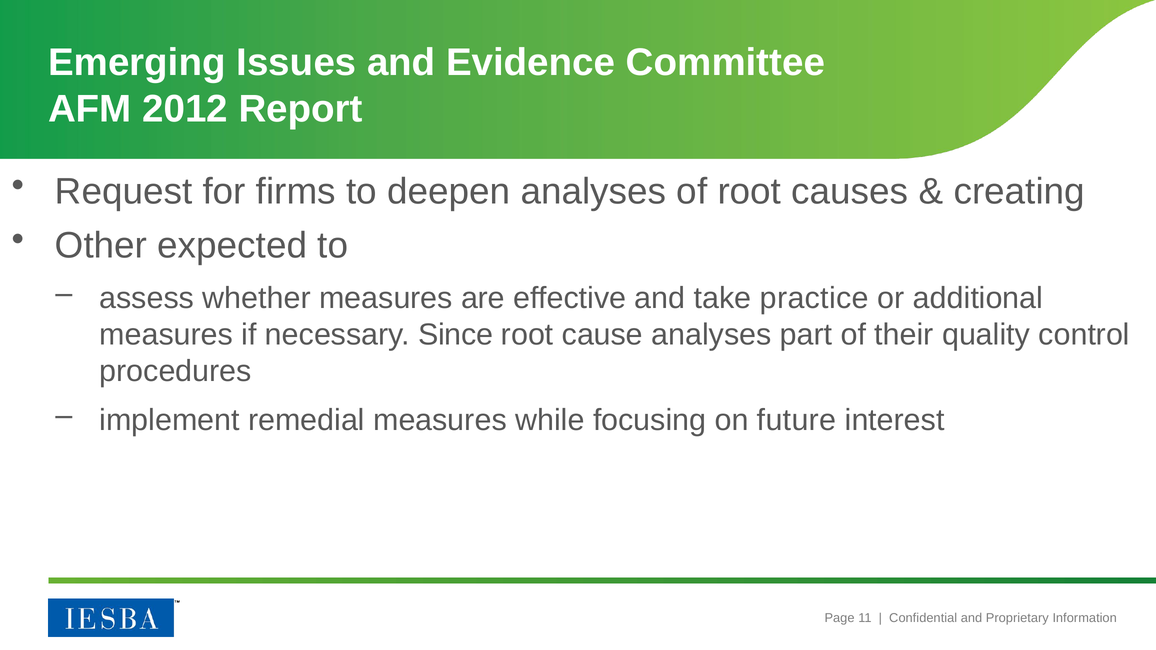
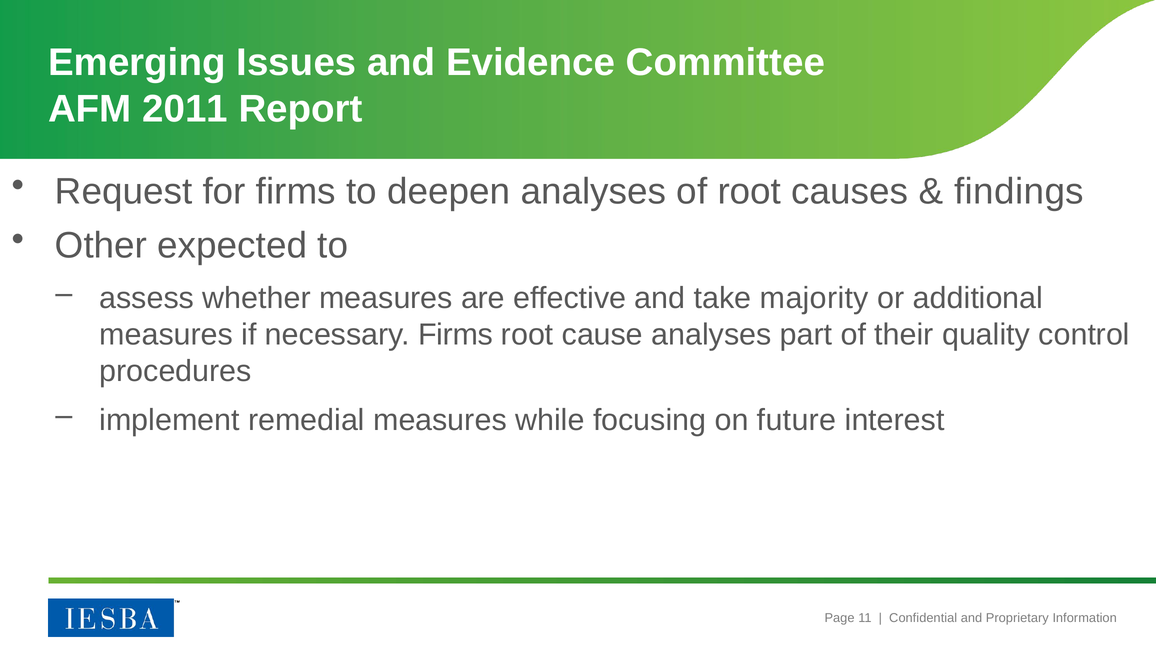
2012: 2012 -> 2011 (185, 109)
creating: creating -> findings (1019, 192)
practice: practice -> majority (814, 298)
necessary Since: Since -> Firms (456, 335)
